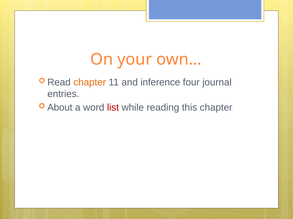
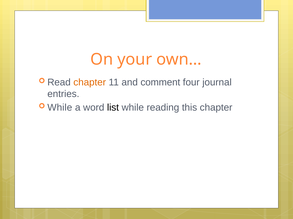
inference: inference -> comment (160, 82)
About: About -> While (60, 108)
list colour: red -> black (113, 108)
